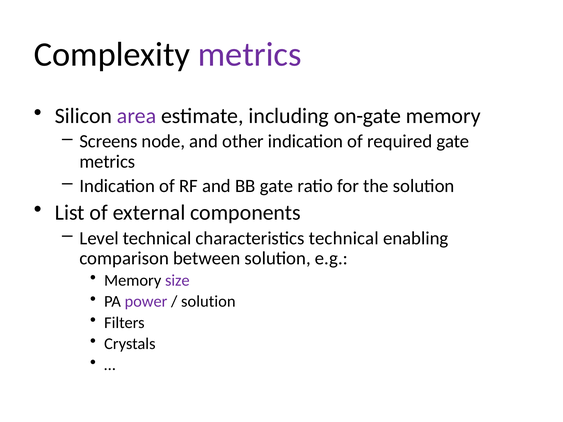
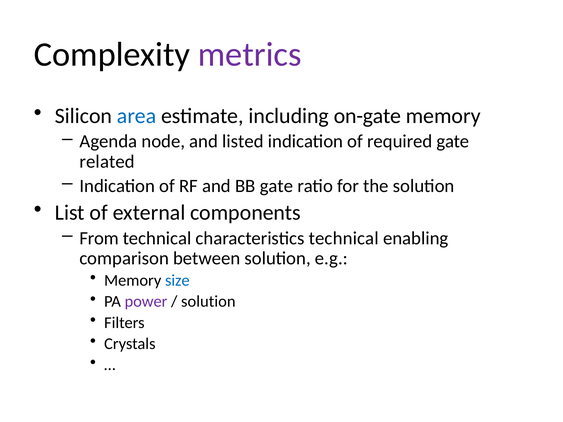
area colour: purple -> blue (137, 116)
Screens: Screens -> Agenda (108, 142)
other: other -> listed (243, 142)
metrics: metrics -> related (107, 162)
Level: Level -> From (99, 238)
size colour: purple -> blue (177, 281)
